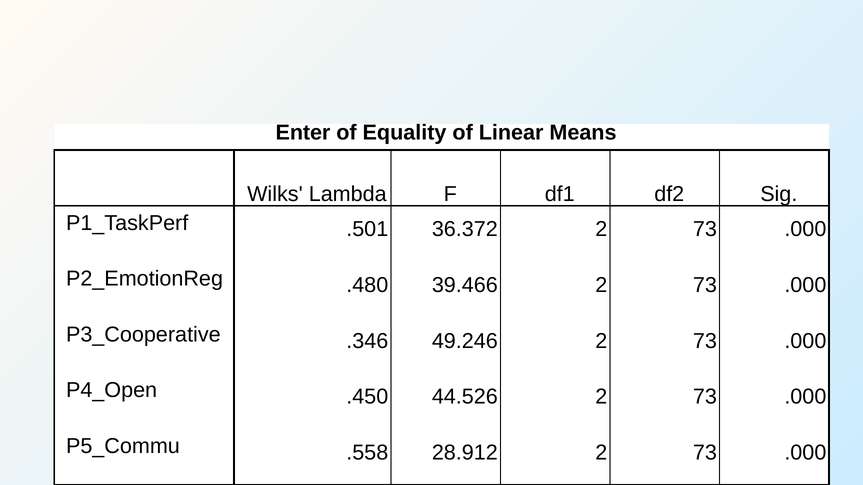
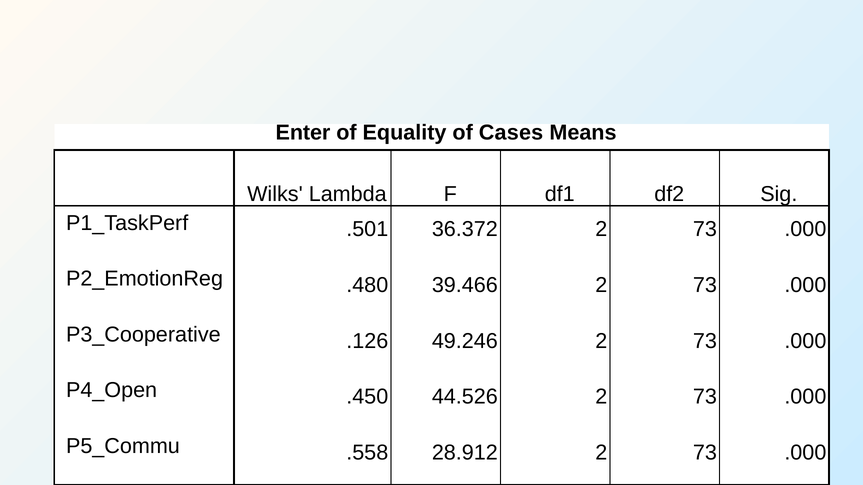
Linear: Linear -> Cases (511, 133)
.346: .346 -> .126 (367, 341)
